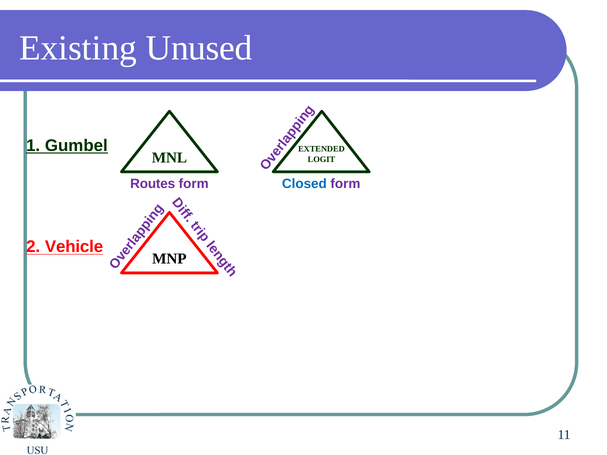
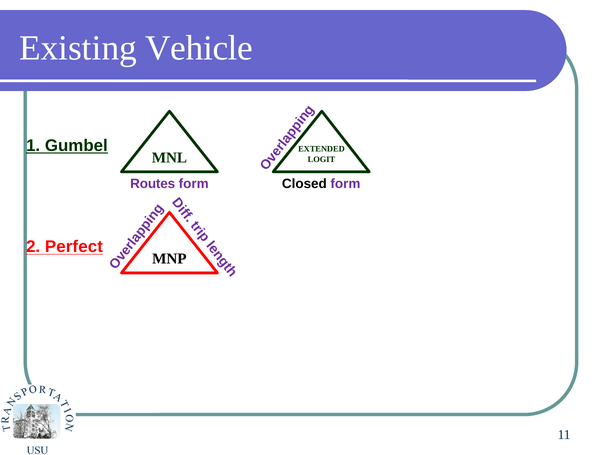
Unused: Unused -> Vehicle (199, 48)
Closed colour: blue -> black (304, 184)
Vehicle: Vehicle -> Perfect (74, 247)
